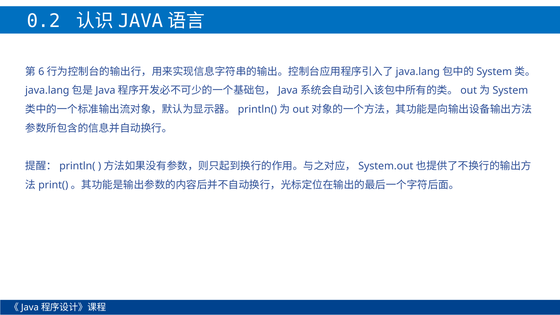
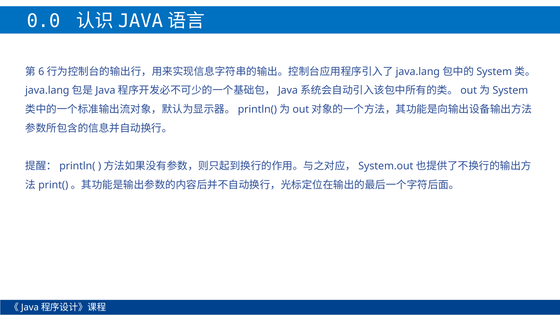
0.2: 0.2 -> 0.0 (44, 21)
